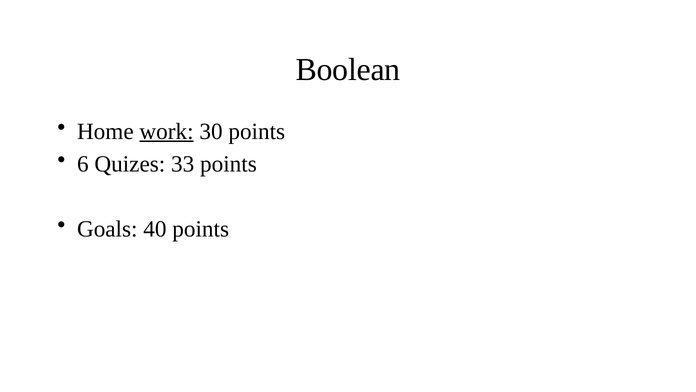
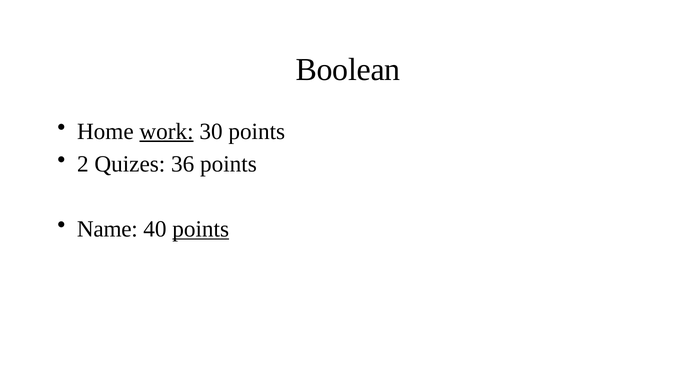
6: 6 -> 2 (83, 164)
33: 33 -> 36 (183, 164)
Goals: Goals -> Name (107, 229)
points underline: none -> present (201, 229)
